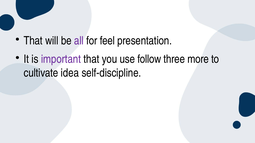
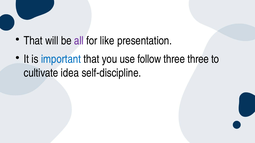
feel: feel -> like (107, 41)
important colour: purple -> blue (61, 59)
three more: more -> three (198, 59)
